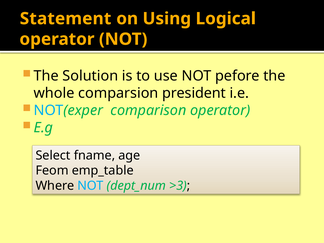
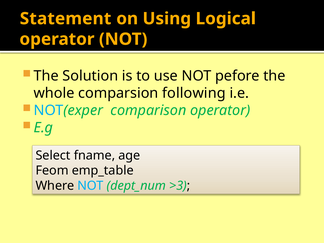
president: president -> following (194, 93)
